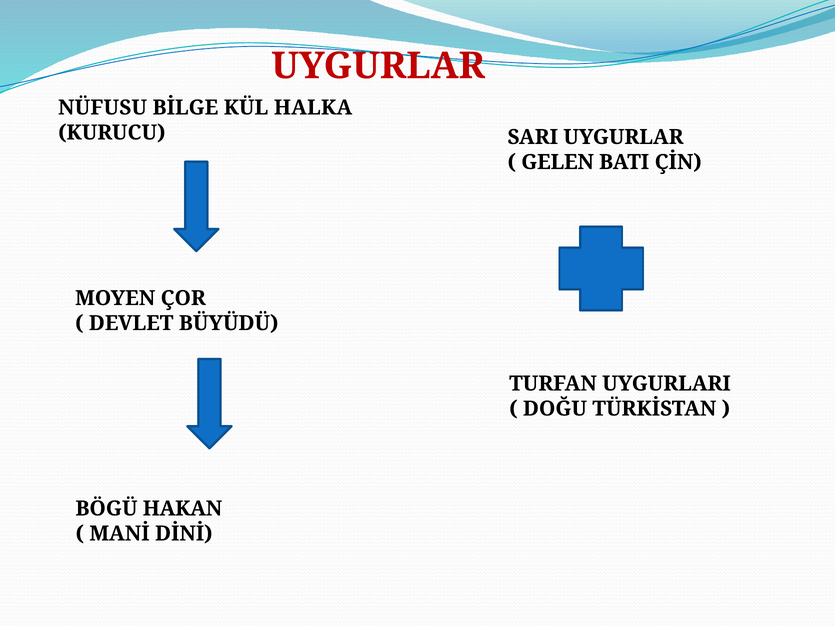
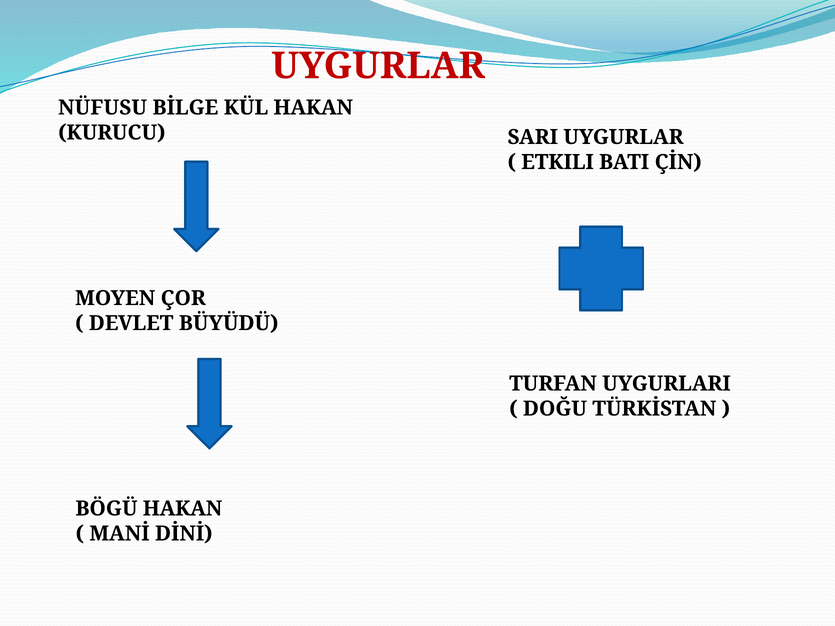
KÜL HALKA: HALKA -> HAKAN (313, 108)
GELEN: GELEN -> ETKILI (558, 162)
